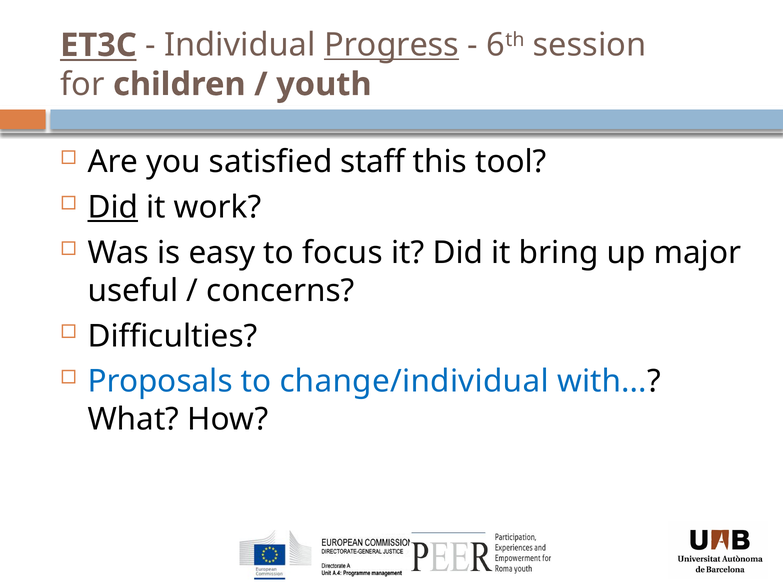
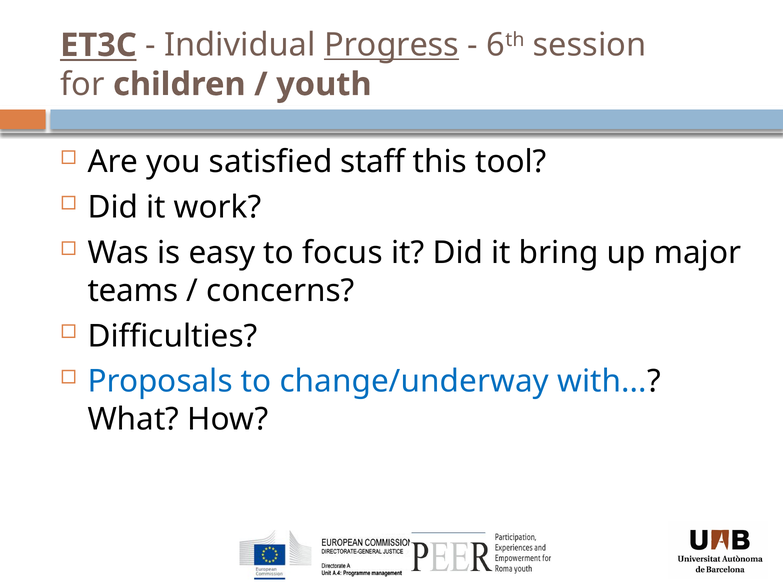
Did underline: present -> none (113, 207)
useful: useful -> teams (133, 291)
change/individual: change/individual -> change/underway (414, 382)
